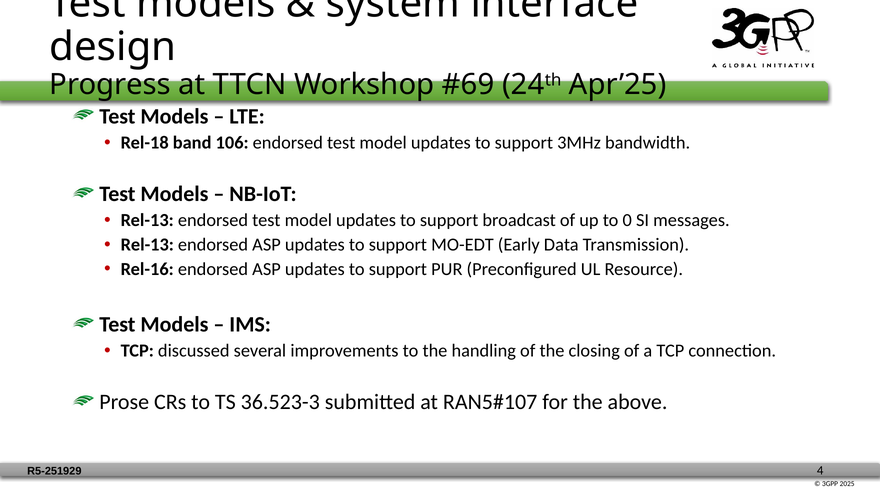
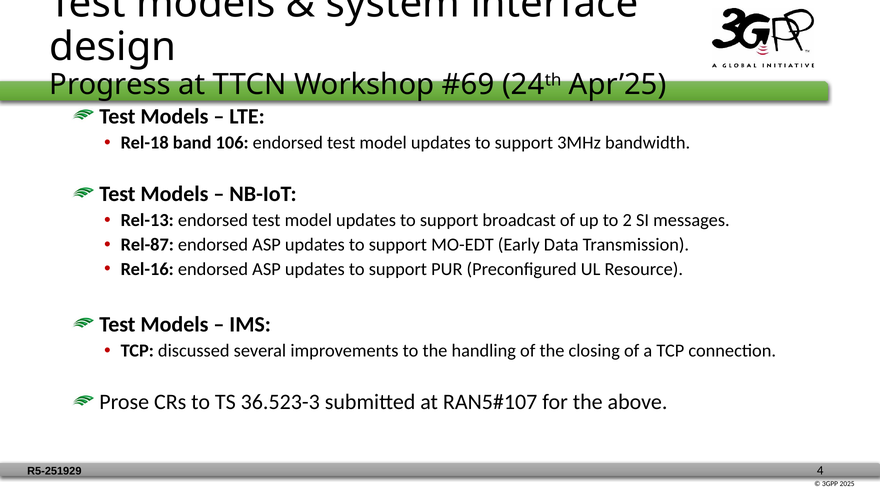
0: 0 -> 2 (627, 220)
Rel-13: Rel-13 -> Rel-87 (147, 245)
